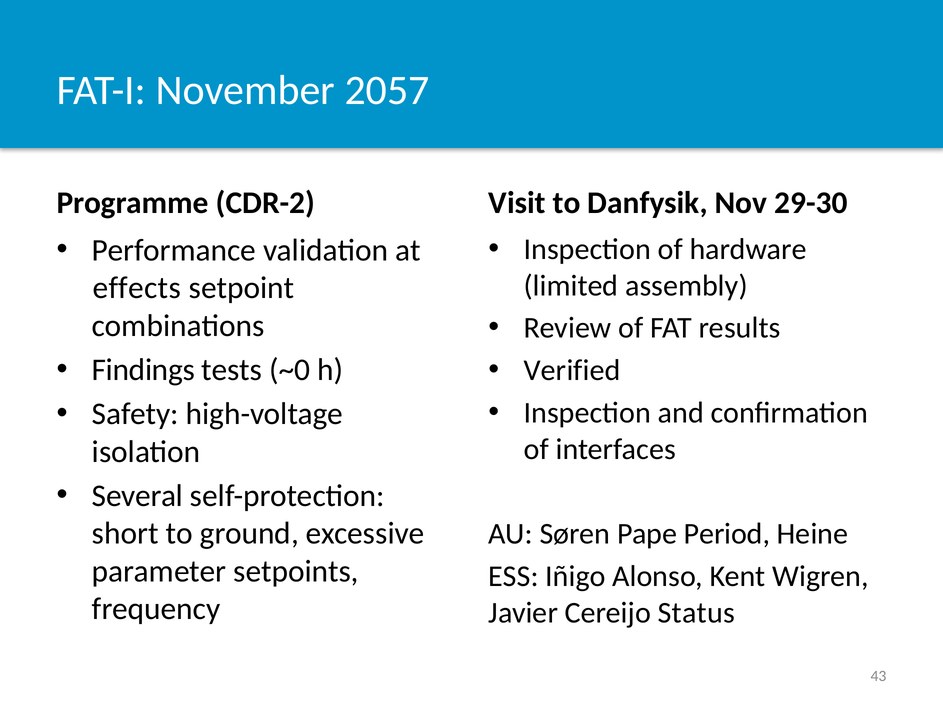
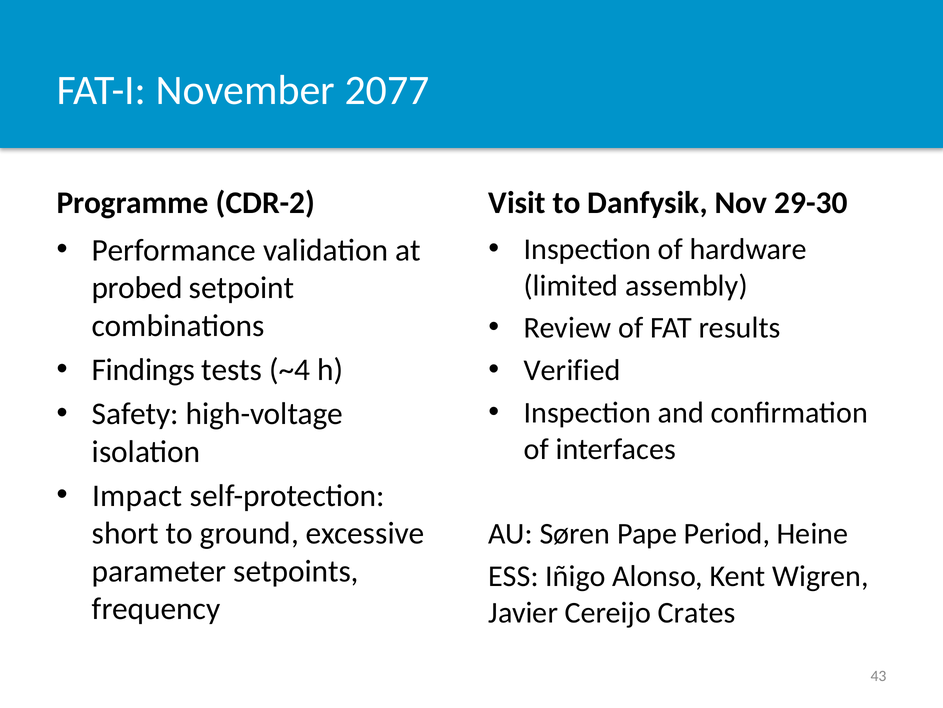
2057: 2057 -> 2077 (387, 90)
effects: effects -> probed (137, 288)
~0: ~0 -> ~4 (290, 369)
Several: Several -> Impact (137, 495)
Status: Status -> Crates (697, 612)
